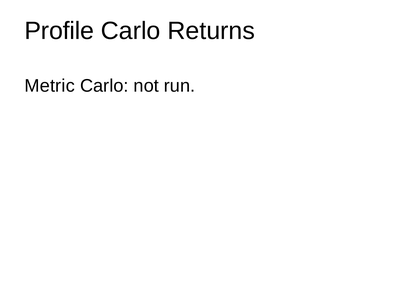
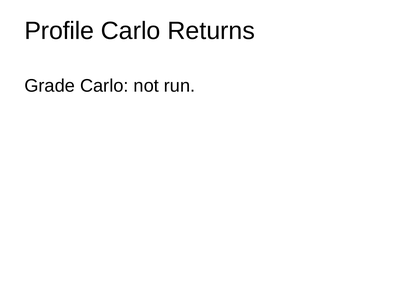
Metric: Metric -> Grade (50, 86)
